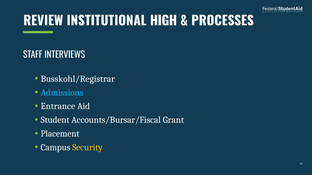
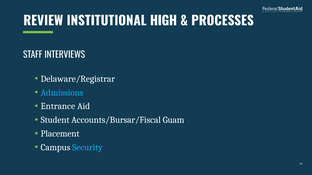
Busskohl/Registrar: Busskohl/Registrar -> Delaware/Registrar (78, 79)
Grant: Grant -> Guam (174, 120)
Security colour: yellow -> light blue (87, 148)
